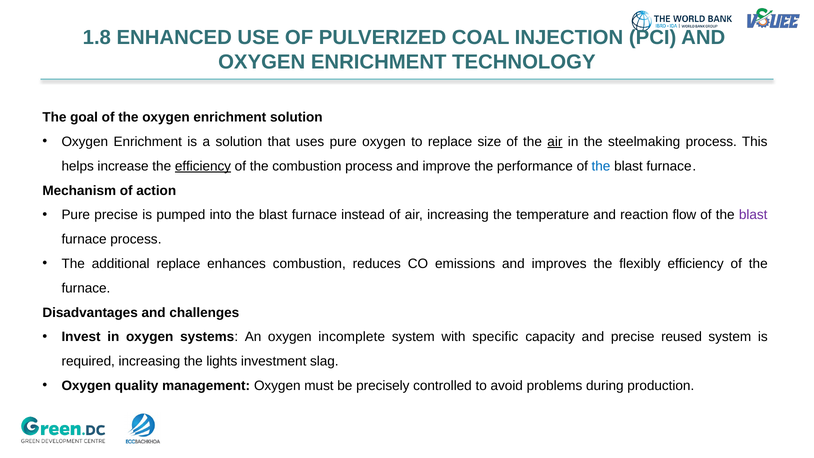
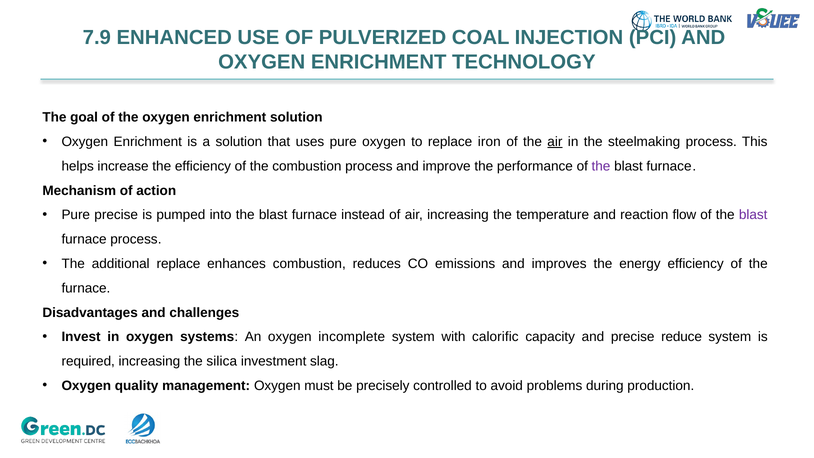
1.8: 1.8 -> 7.9 (97, 38)
size: size -> iron (489, 142)
efficiency underline: present -> none (203, 166)
the colour: blue -> purple (601, 166)
flexibly: flexibly -> energy (640, 264)
specific: specific -> calorific (495, 337)
reused: reused -> reduce (682, 337)
lights: lights -> silica (222, 361)
